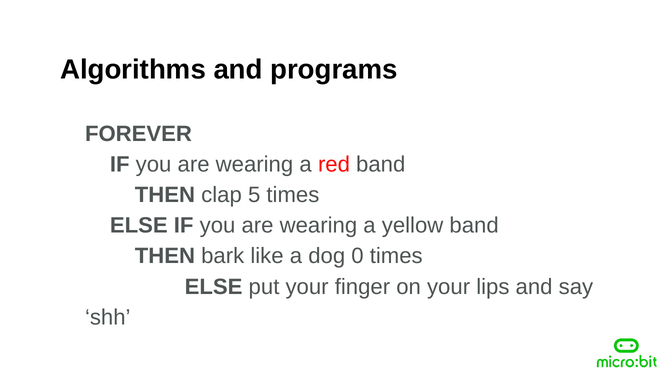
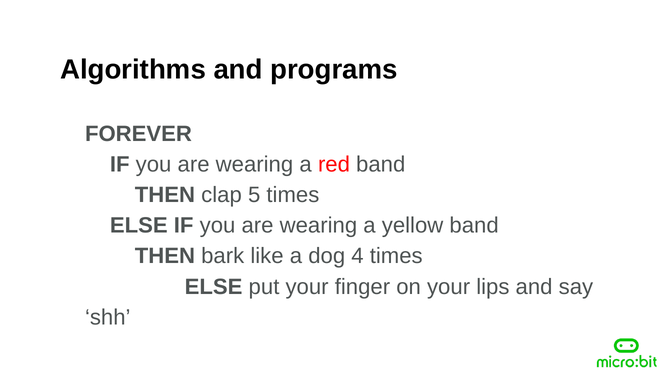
0: 0 -> 4 (357, 256)
